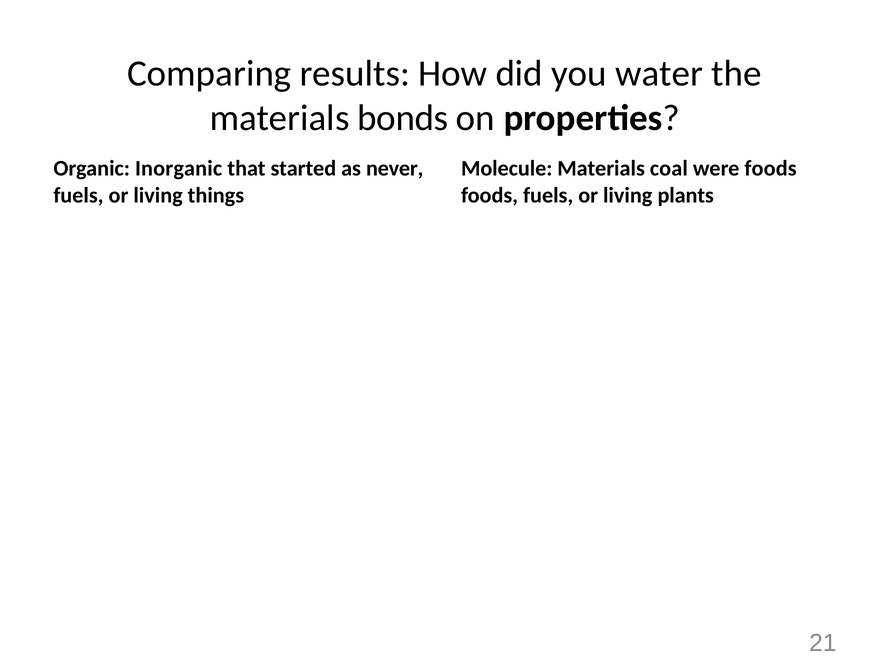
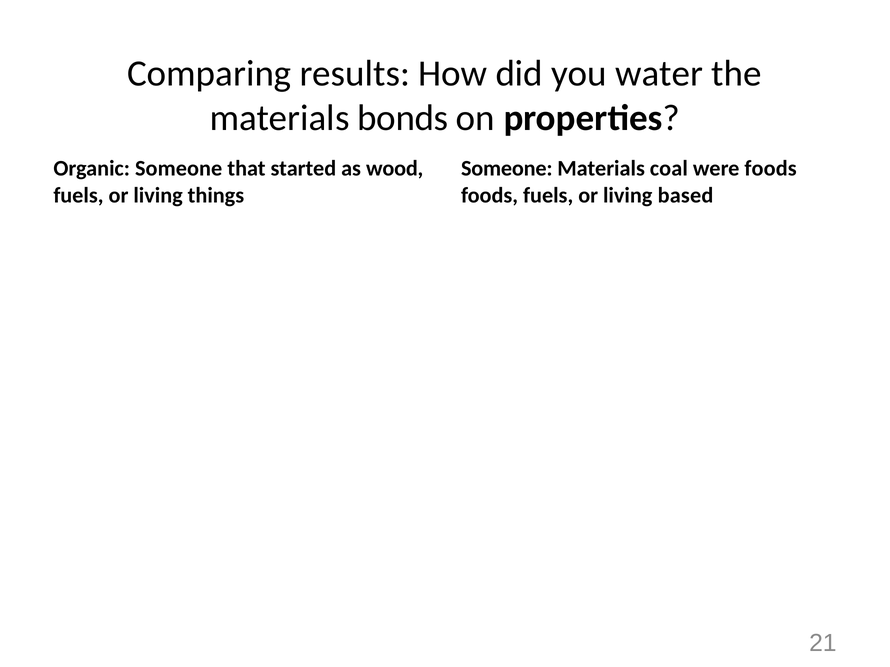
Organic Inorganic: Inorganic -> Someone (179, 169)
never: never -> wood (395, 169)
Molecule: Molecule -> Someone (507, 169)
plants: plants -> based (686, 195)
